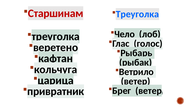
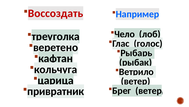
Старшинам: Старшинам -> Воссоздать (56, 13)
Треуголка: Треуголка -> Например (137, 14)
